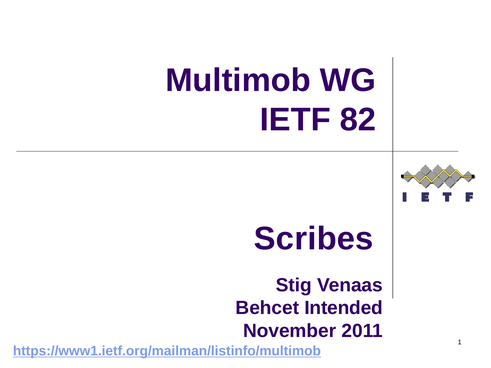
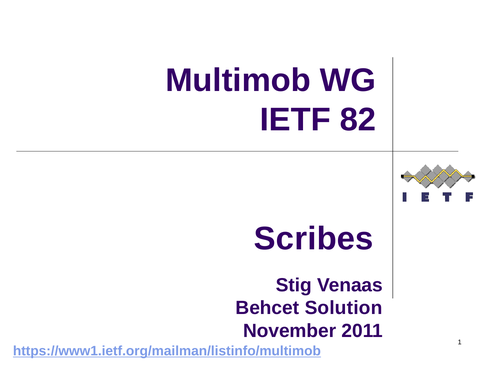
Intended: Intended -> Solution (344, 308)
